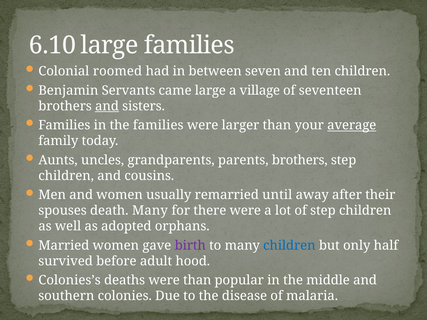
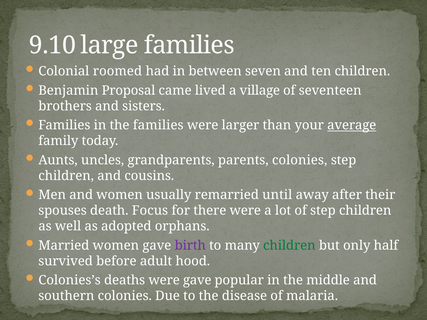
6.10: 6.10 -> 9.10 (52, 45)
Servants: Servants -> Proposal (128, 91)
came large: large -> lived (210, 91)
and underline: present -> none (107, 106)
parents brothers: brothers -> colonies (300, 160)
death Many: Many -> Focus (150, 211)
children colour: blue -> green (289, 246)
were than: than -> gave (197, 281)
